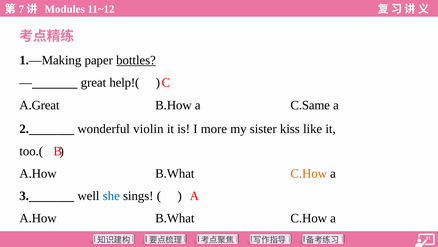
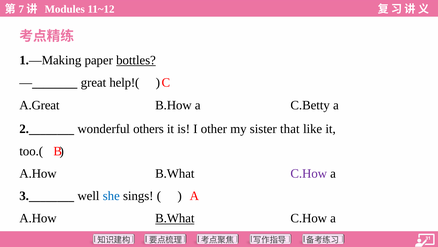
C.Same: C.Same -> C.Betty (310, 105)
violin: violin -> others (148, 128)
more: more -> other (214, 128)
kiss: kiss -> that (290, 128)
C.How colour: orange -> purple (309, 173)
B.What underline: none -> present (175, 218)
